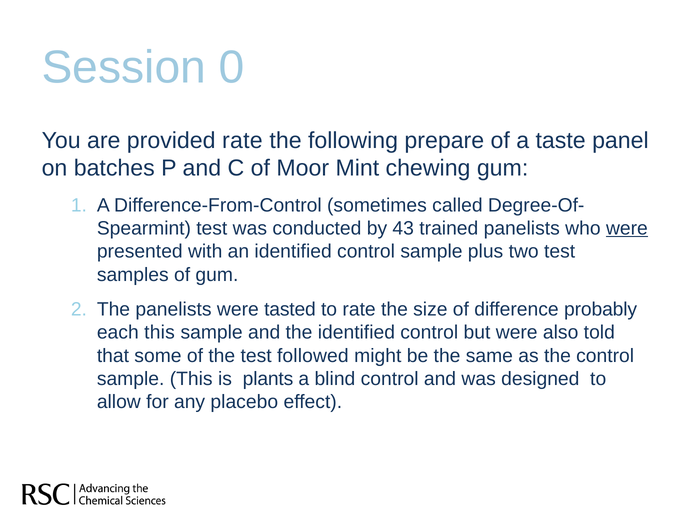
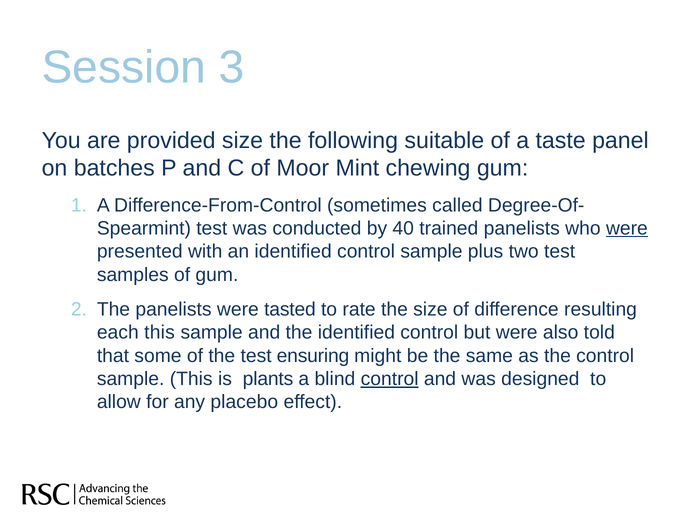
0: 0 -> 3 (232, 67)
provided rate: rate -> size (243, 140)
prepare: prepare -> suitable (444, 140)
43: 43 -> 40 (403, 228)
probably: probably -> resulting (601, 309)
followed: followed -> ensuring (313, 355)
control underline: none -> present (390, 379)
